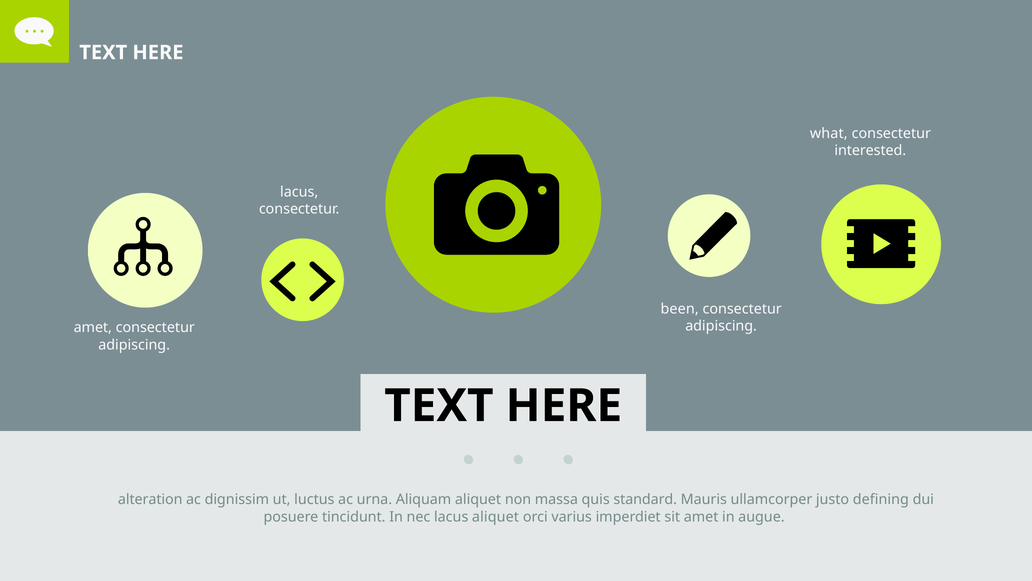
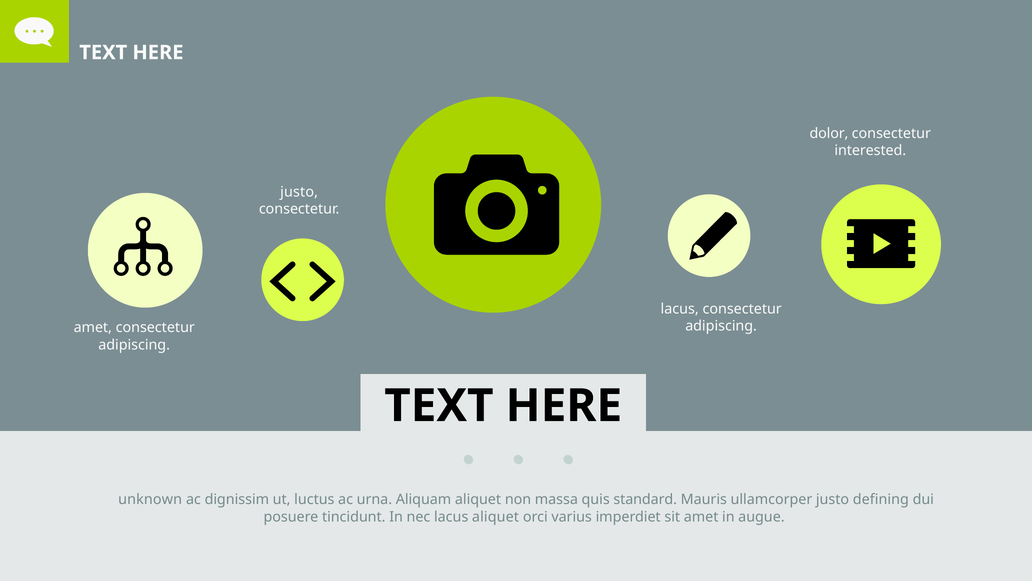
what: what -> dolor (829, 133)
lacus: lacus -> justo (299, 192)
been: been -> lacus (680, 309)
alteration: alteration -> unknown (150, 499)
